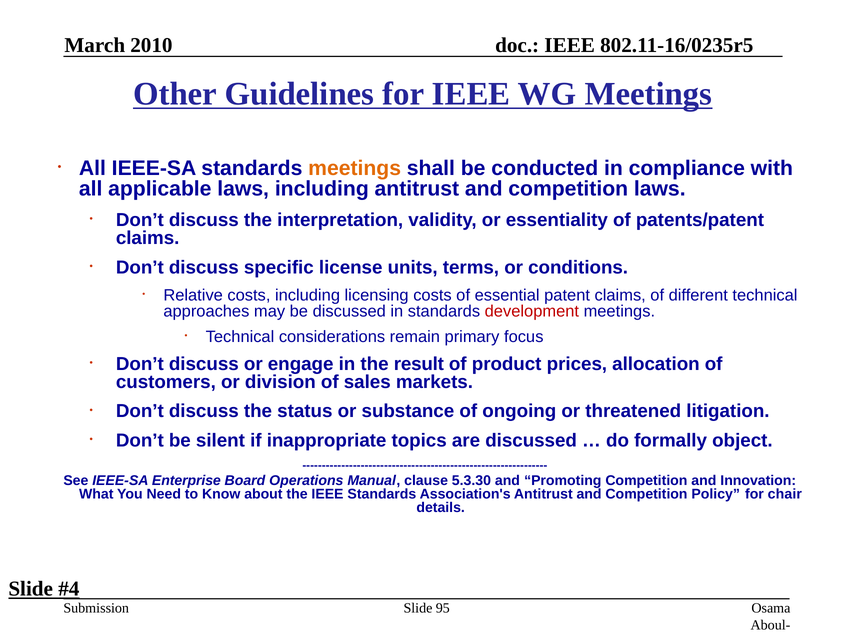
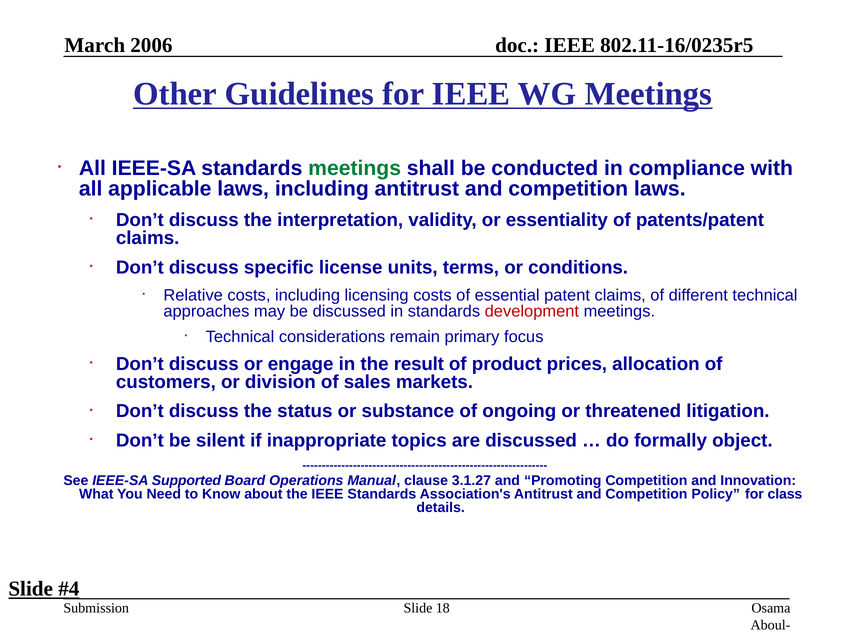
2010: 2010 -> 2006 (151, 45)
meetings colour: orange -> green (355, 169)
Enterprise: Enterprise -> Supported (186, 481)
5.3.30: 5.3.30 -> 3.1.27 (471, 481)
chair: chair -> class (785, 494)
95: 95 -> 18 (443, 609)
